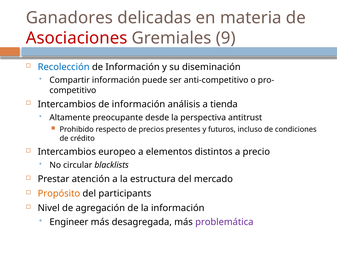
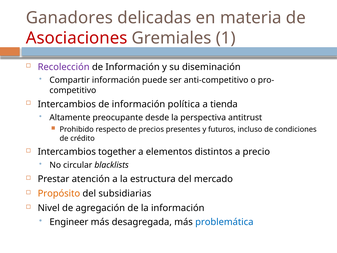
9: 9 -> 1 (226, 38)
Recolección colour: blue -> purple (64, 67)
análisis: análisis -> política (184, 104)
europeo: europeo -> together (117, 152)
participants: participants -> subsidiarias (125, 193)
problemática colour: purple -> blue (224, 222)
